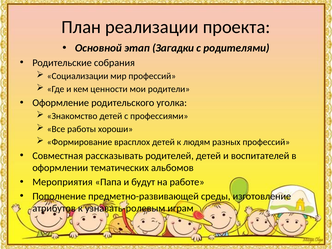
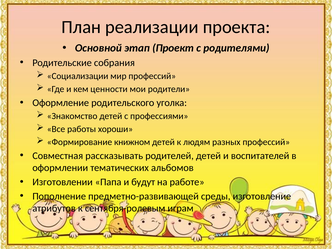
Загадки: Загадки -> Проект (173, 48)
врасплох: врасплох -> книжном (132, 142)
Мероприятия: Мероприятия -> Изготовлении (63, 182)
узнавать-ролевым: узнавать-ролевым -> сентября-ролевым (125, 208)
